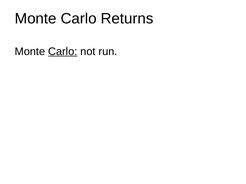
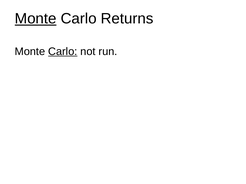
Monte underline: none -> present (36, 19)
